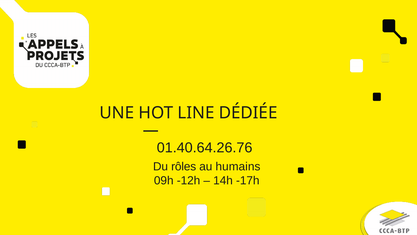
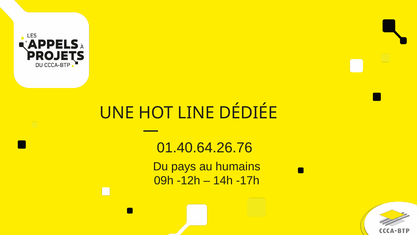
rôles: rôles -> pays (184, 166)
